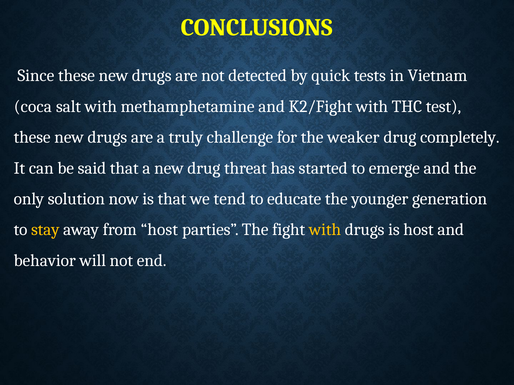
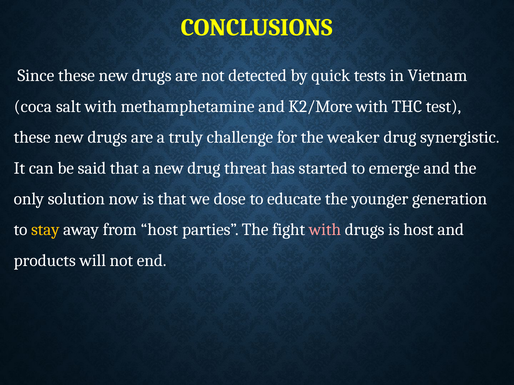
K2/Fight: K2/Fight -> K2/More (320, 107)
completely: completely -> synergistic (460, 137)
tend: tend -> dose (230, 199)
with colour: yellow -> pink (325, 230)
behavior: behavior -> products (45, 261)
